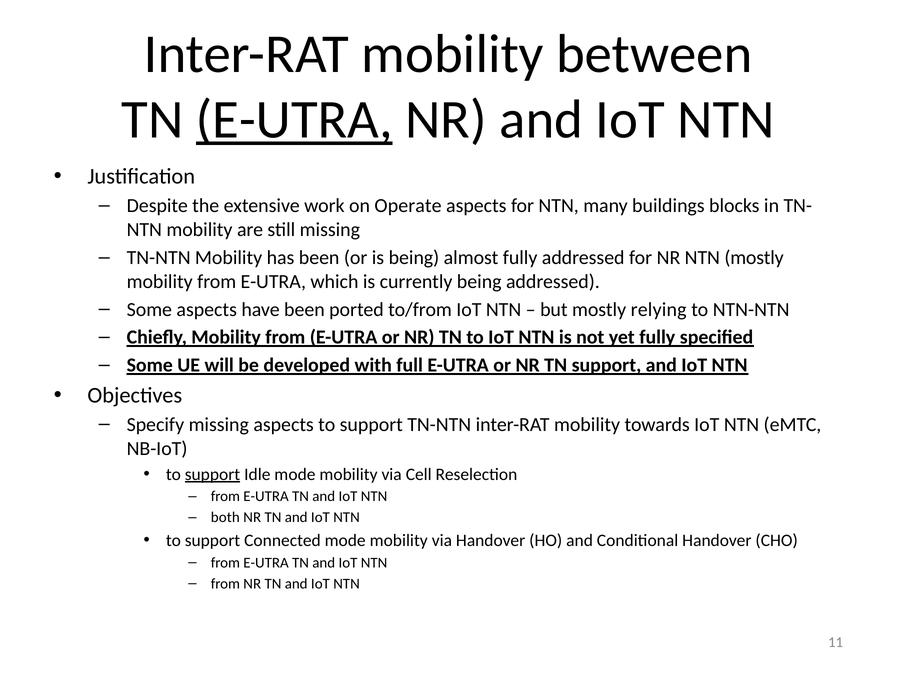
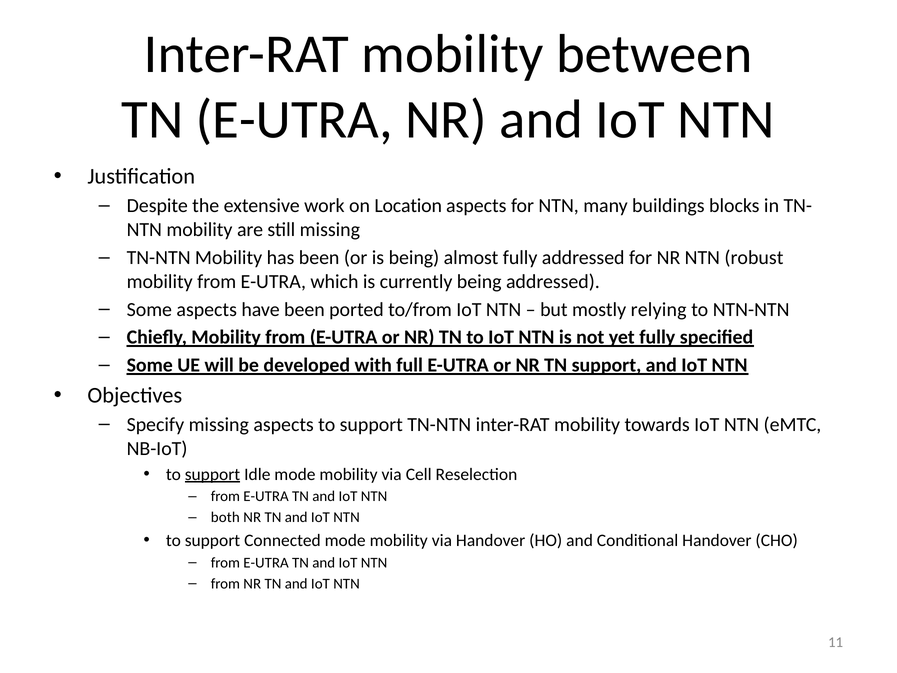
E-UTRA underline: present -> none (294, 120)
Operate: Operate -> Location (408, 206)
NTN mostly: mostly -> robust (754, 258)
